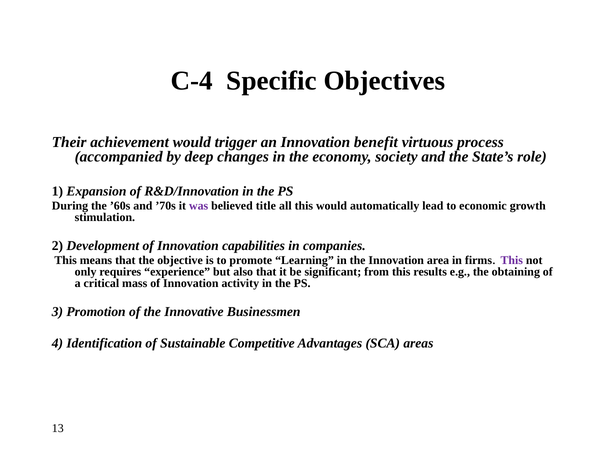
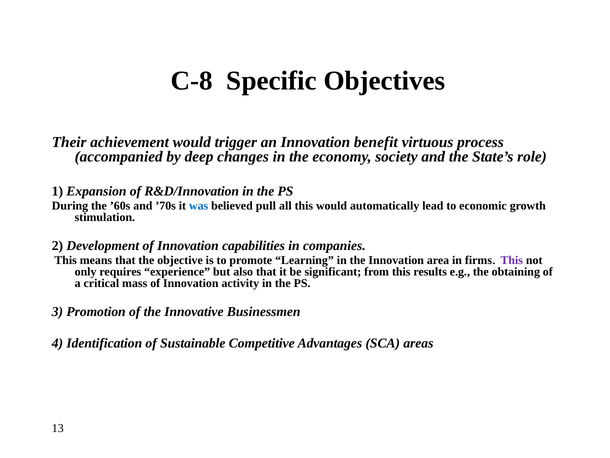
C-4: C-4 -> C-8 (192, 81)
was colour: purple -> blue (199, 206)
title: title -> pull (266, 206)
